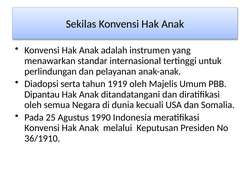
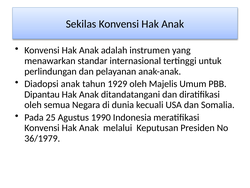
Diadopsi serta: serta -> anak (70, 84)
1919: 1919 -> 1929 (117, 84)
36/1910: 36/1910 -> 36/1979 (42, 138)
